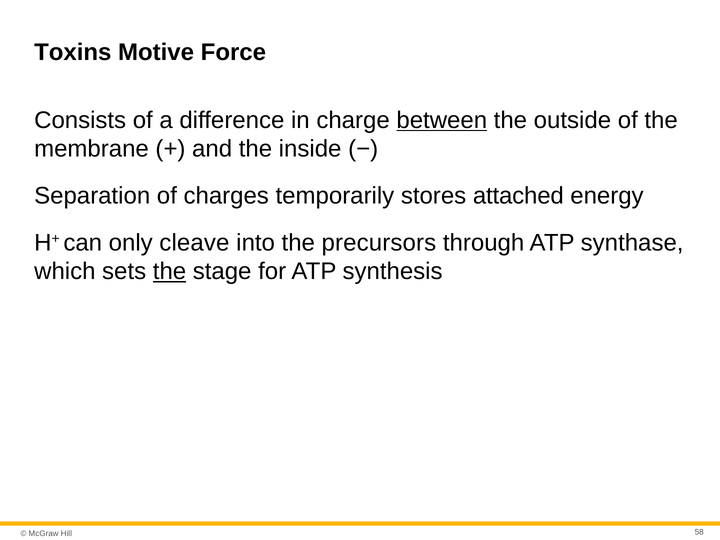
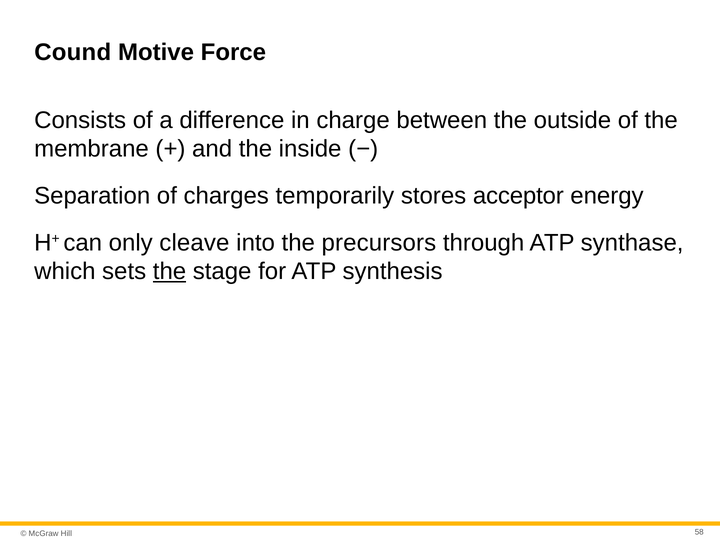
Toxins: Toxins -> Cound (73, 52)
between underline: present -> none (442, 120)
attached: attached -> acceptor (518, 196)
